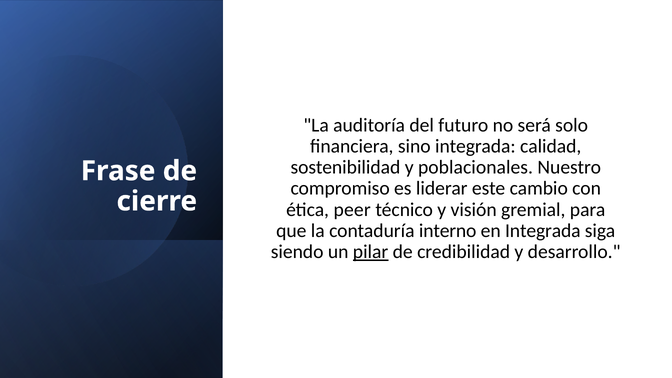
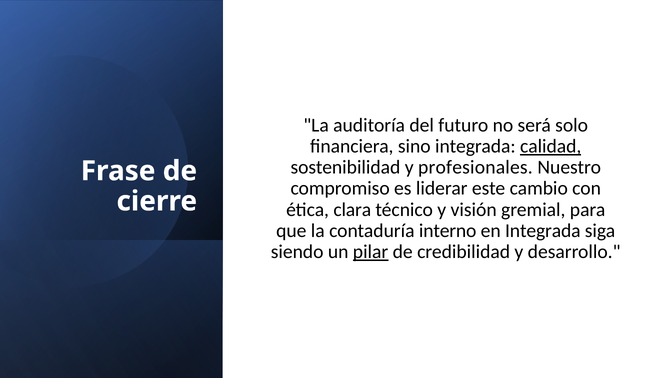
calidad underline: none -> present (551, 146)
poblacionales: poblacionales -> profesionales (475, 167)
peer: peer -> clara (352, 210)
